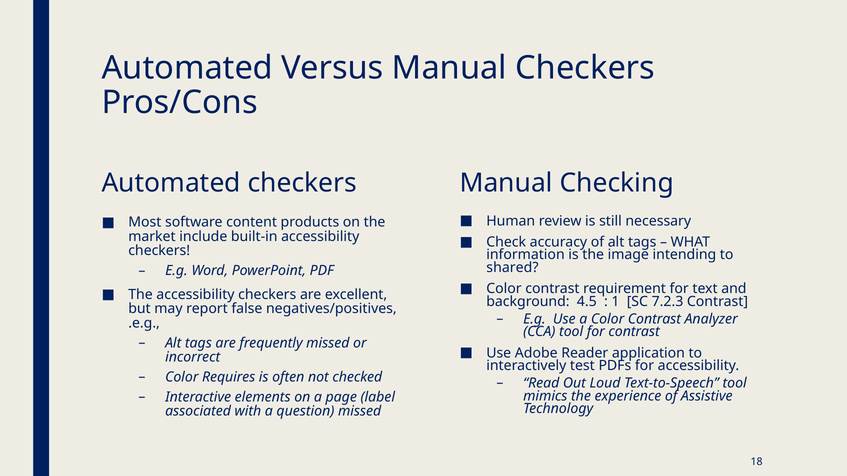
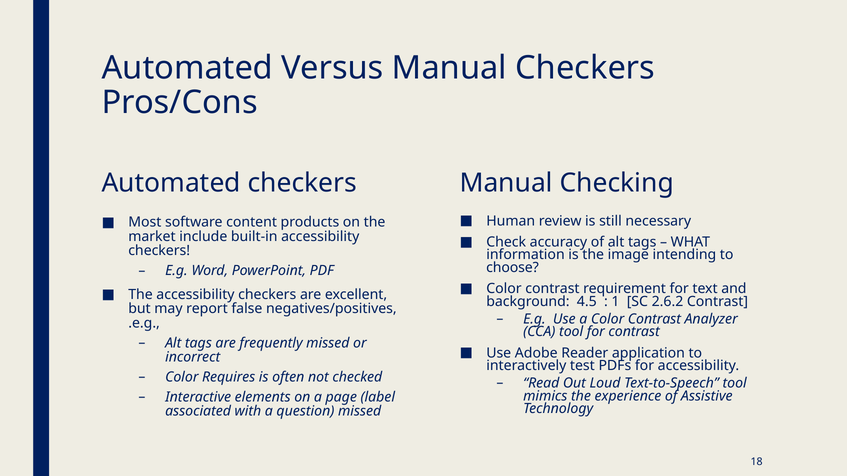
shared: shared -> choose (513, 268)
7.2.3: 7.2.3 -> 2.6.2 (668, 302)
